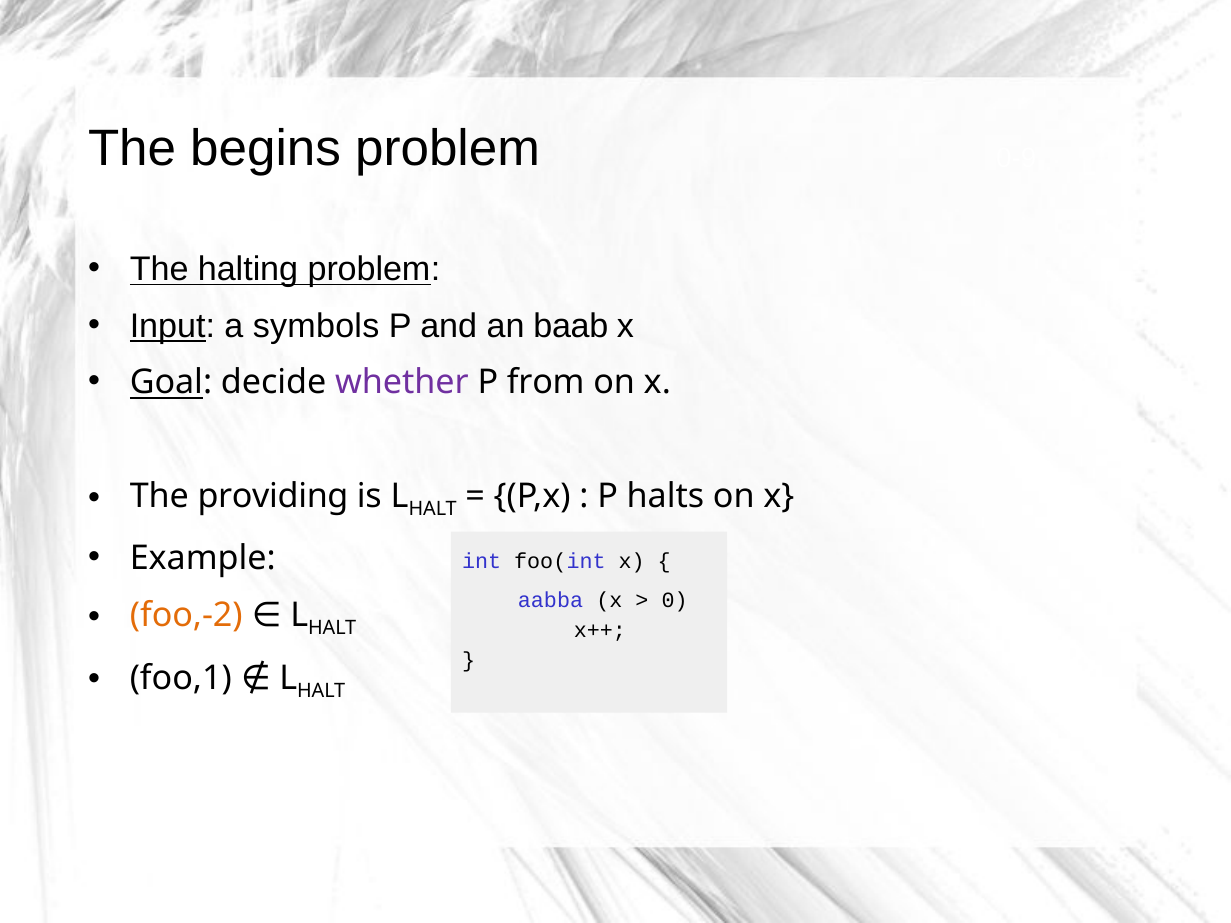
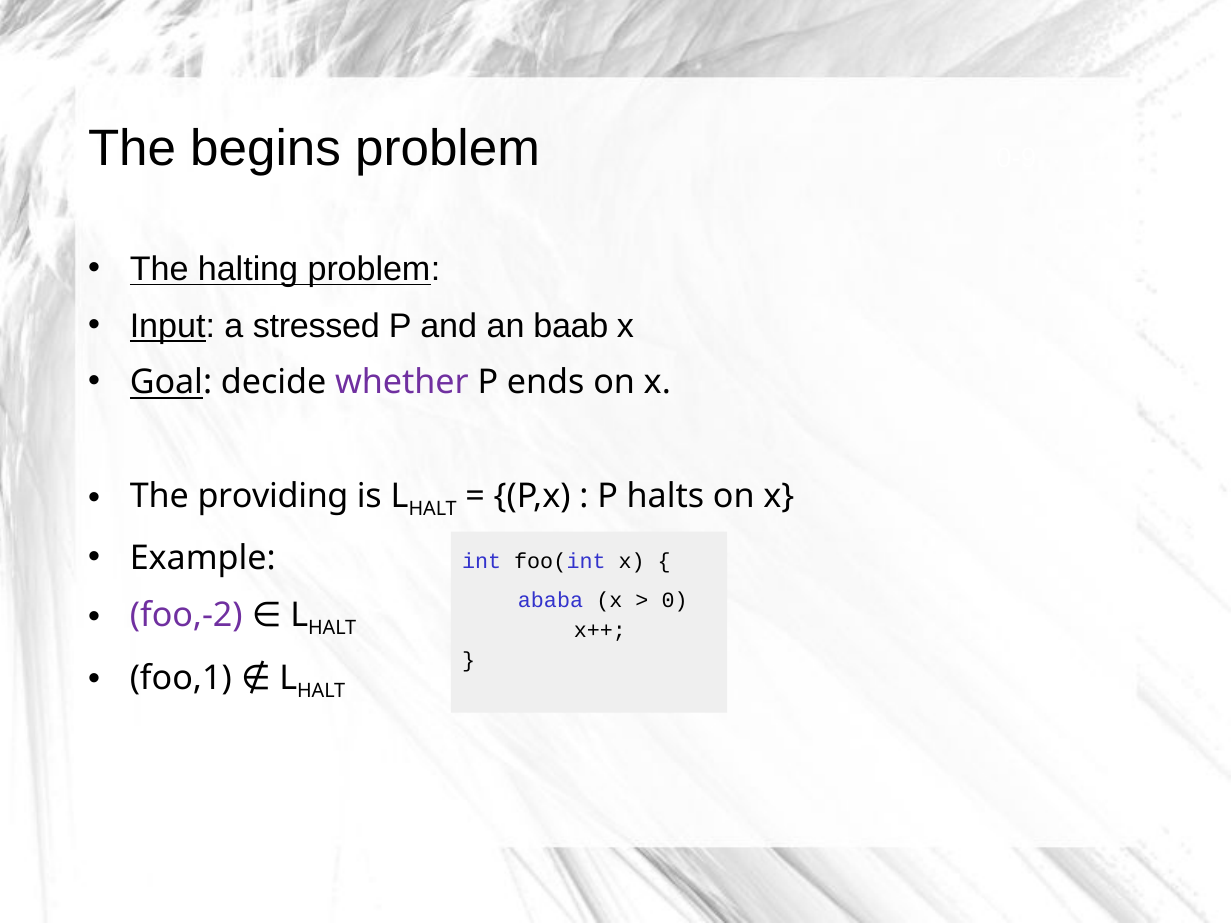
symbols: symbols -> stressed (316, 326)
from: from -> ends (546, 382)
aabba: aabba -> ababa (550, 600)
foo,-2 colour: orange -> purple (186, 615)
